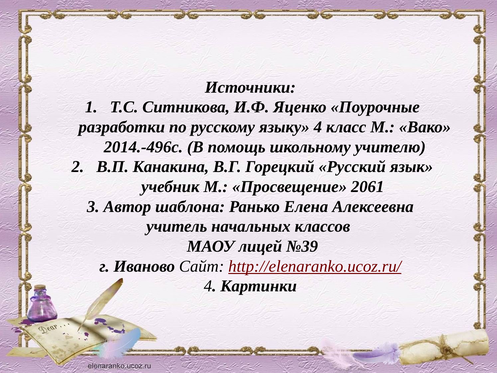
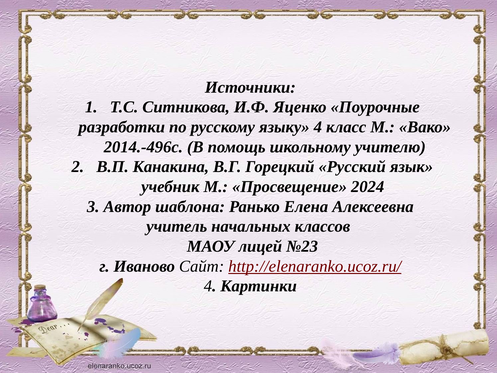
2061: 2061 -> 2024 (368, 187)
№39: №39 -> №23 (302, 246)
